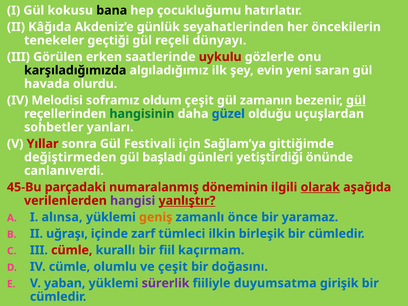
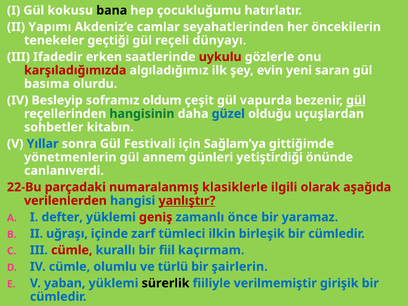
Kâğıda: Kâğıda -> Yapımı (50, 27)
günlük: günlük -> camlar (158, 27)
Görülen: Görülen -> Ifadedir (58, 57)
karşıladığımızda colour: black -> red (75, 70)
havada: havada -> basıma (47, 84)
Melodisi: Melodisi -> Besleyip (57, 100)
zamanın: zamanın -> vapurda (266, 100)
yanları: yanları -> kitabın (110, 127)
Yıllar colour: red -> blue (43, 144)
değiştirmeden: değiştirmeden -> yönetmenlerin (70, 157)
başladı: başladı -> annem (164, 157)
45-Bu: 45-Bu -> 22-Bu (24, 187)
döneminin: döneminin -> klasiklerle (235, 187)
olarak underline: present -> none (320, 187)
hangisi colour: purple -> blue (133, 201)
alınsa: alınsa -> defter (62, 217)
geniş colour: orange -> red (156, 217)
ve çeşit: çeşit -> türlü (173, 267)
doğasını: doğasını -> şairlerin (240, 267)
sürerlik colour: purple -> black (166, 283)
duyumsatma: duyumsatma -> verilmemiştir (275, 283)
